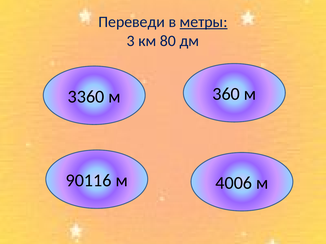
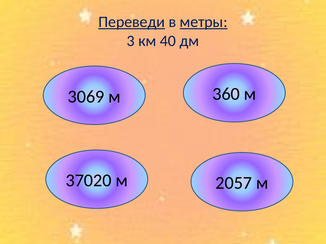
Переведи underline: none -> present (132, 22)
80: 80 -> 40 (168, 41)
3360: 3360 -> 3069 (86, 97)
90116: 90116 -> 37020 (89, 181)
4006: 4006 -> 2057 (234, 183)
